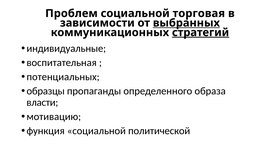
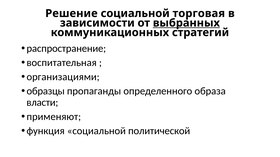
Проблем: Проблем -> Решение (71, 13)
стратегий underline: present -> none (201, 33)
индивидуальные: индивидуальные -> распространение (66, 49)
потенциальных: потенциальных -> организациями (63, 77)
мотивацию: мотивацию -> применяют (54, 117)
